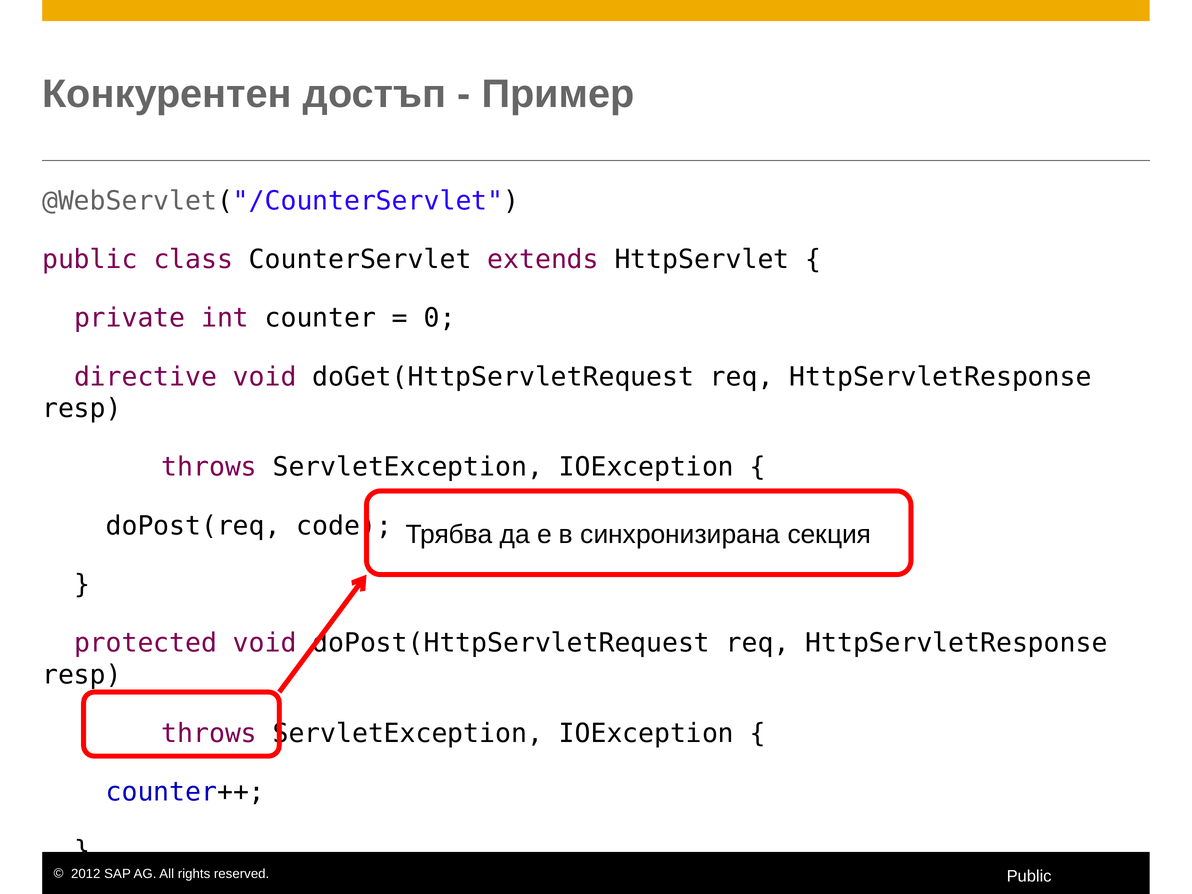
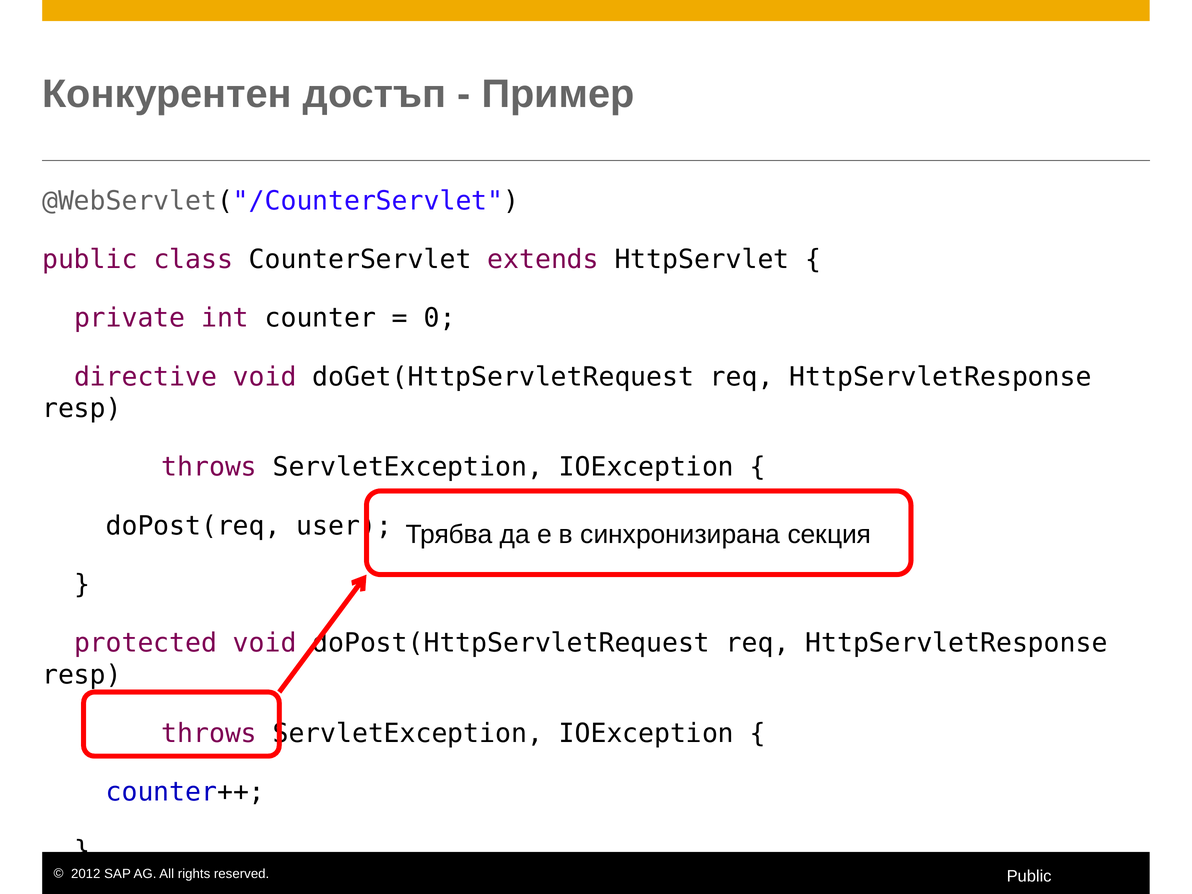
code: code -> user (344, 526)
